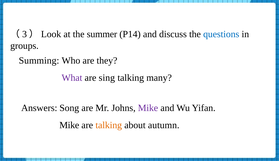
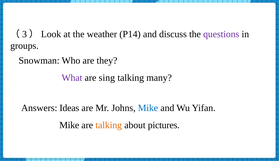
summer: summer -> weather (102, 34)
questions colour: blue -> purple (221, 34)
Summing: Summing -> Snowman (39, 60)
Song: Song -> Ideas (69, 108)
Mike colour: purple -> blue (148, 108)
autumn: autumn -> pictures (164, 125)
